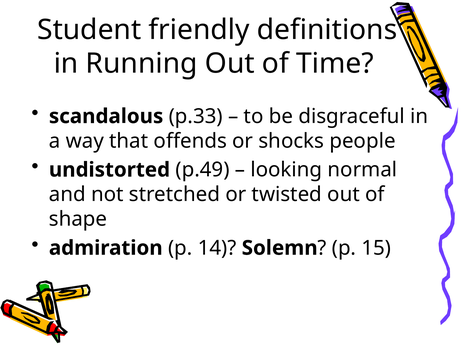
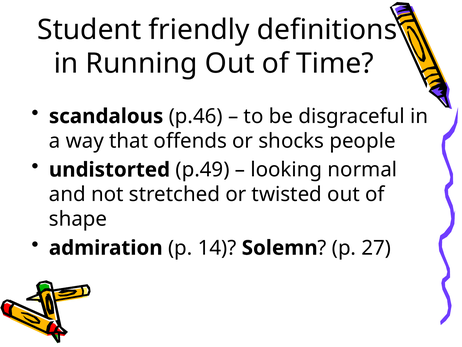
p.33: p.33 -> p.46 (196, 116)
15: 15 -> 27 (376, 248)
